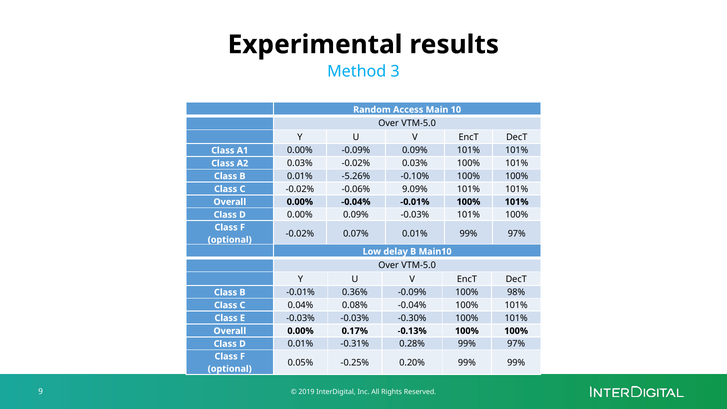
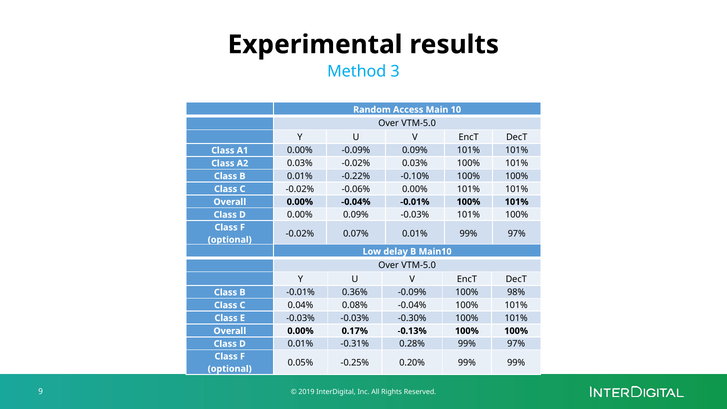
-5.26%: -5.26% -> -0.22% (356, 176)
-0.06% 9.09%: 9.09% -> 0.00% (415, 189)
